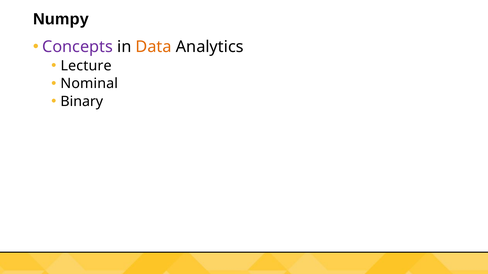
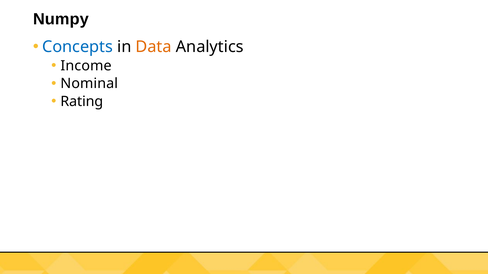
Concepts colour: purple -> blue (78, 47)
Lecture: Lecture -> Income (86, 66)
Binary: Binary -> Rating (82, 102)
